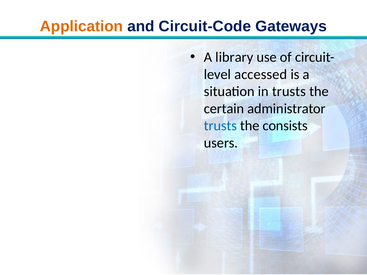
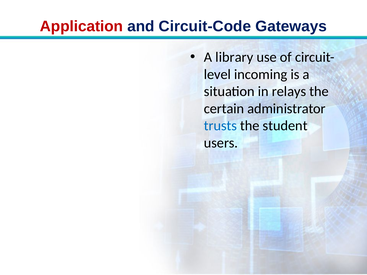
Application colour: orange -> red (81, 26)
accessed: accessed -> incoming (261, 74)
in trusts: trusts -> relays (289, 92)
consists: consists -> student (285, 126)
